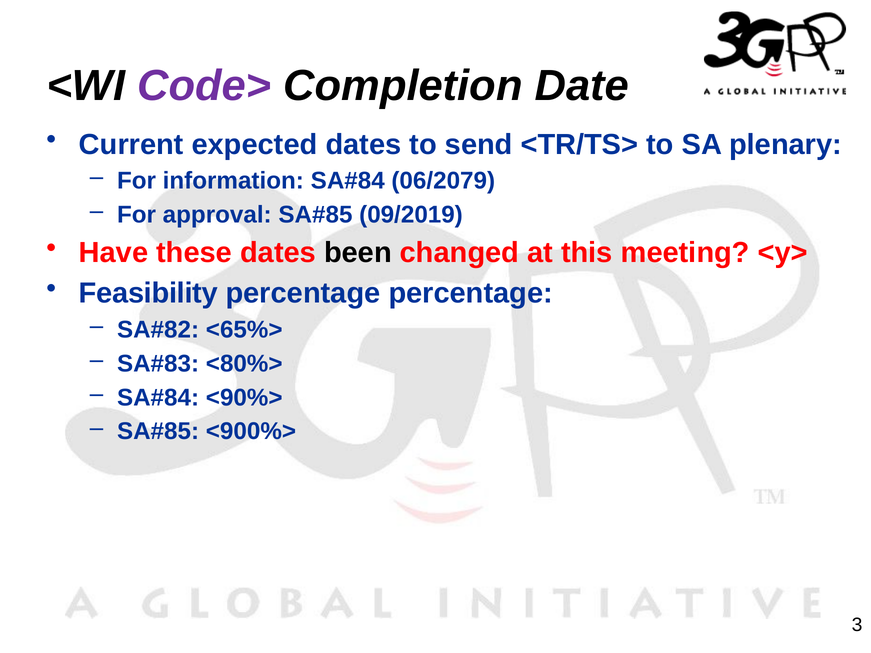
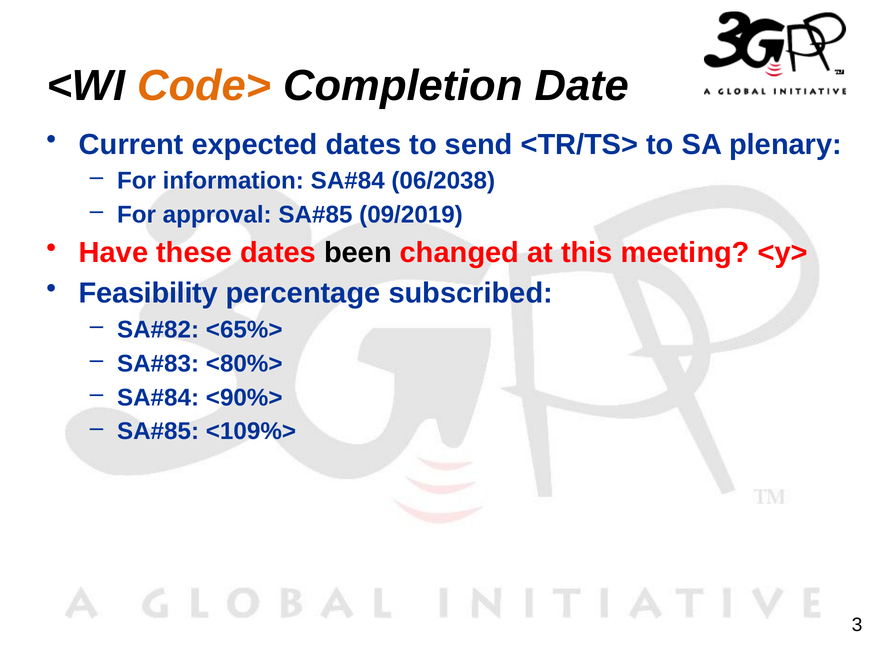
Code> colour: purple -> orange (204, 86)
06/2079: 06/2079 -> 06/2038 (443, 181)
percentage percentage: percentage -> subscribed (471, 294)
<900%>: <900%> -> <109%> (251, 432)
